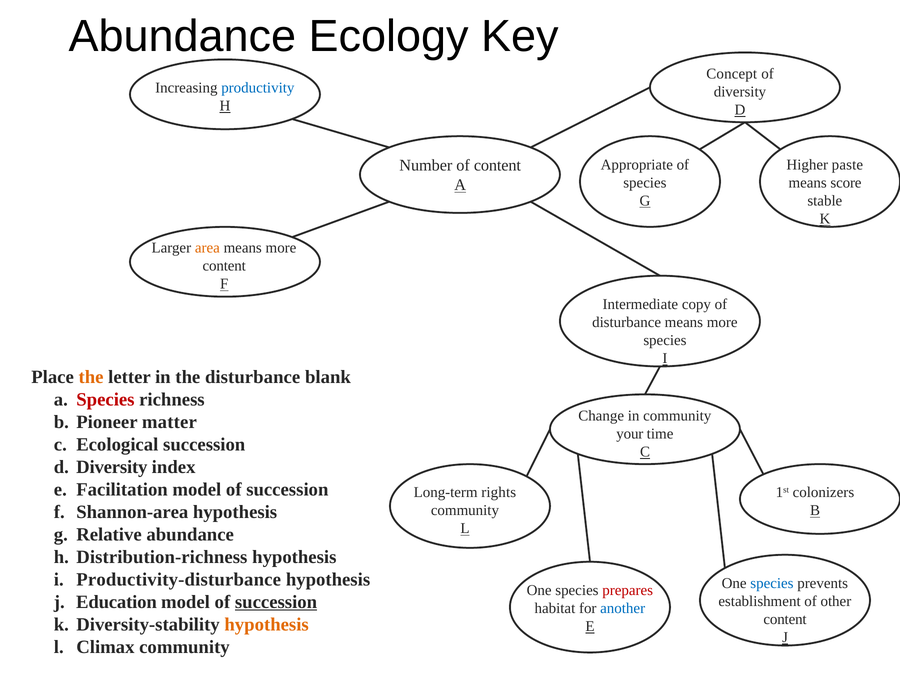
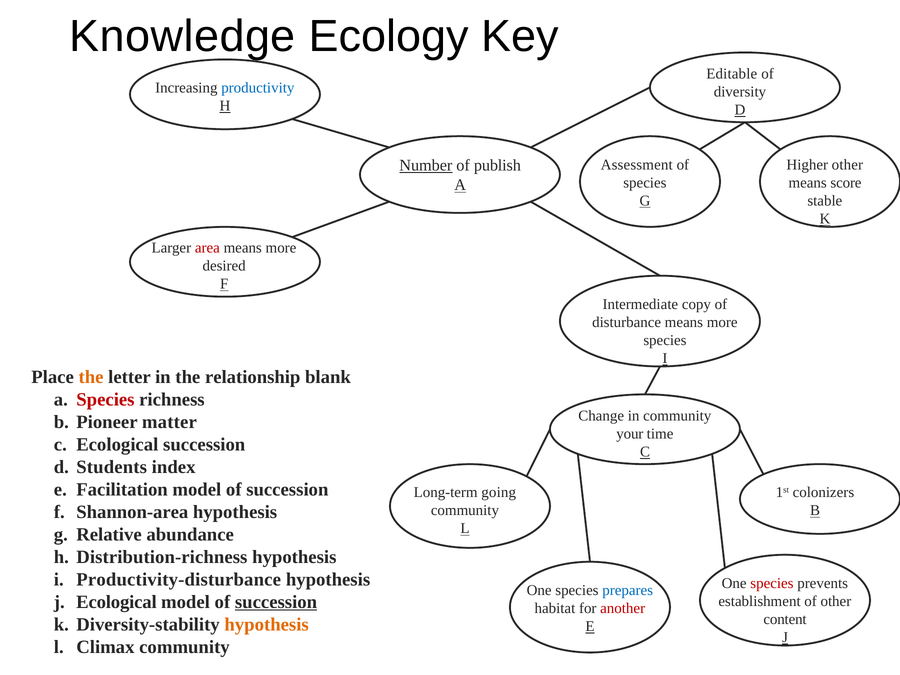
Abundance: Abundance -> Knowledge (182, 36)
Concept: Concept -> Editable (732, 74)
Appropriate: Appropriate -> Assessment (637, 165)
Higher paste: paste -> other (847, 165)
Number underline: none -> present (426, 165)
of content: content -> publish (497, 165)
area colour: orange -> red (207, 248)
content: content -> desired (224, 266)
the disturbance: disturbance -> relationship (253, 377)
d Diversity: Diversity -> Students (112, 467)
rights: rights -> going (499, 493)
species colour: blue -> red (772, 583)
prepares colour: red -> blue (628, 590)
j Education: Education -> Ecological (116, 602)
another colour: blue -> red (623, 608)
